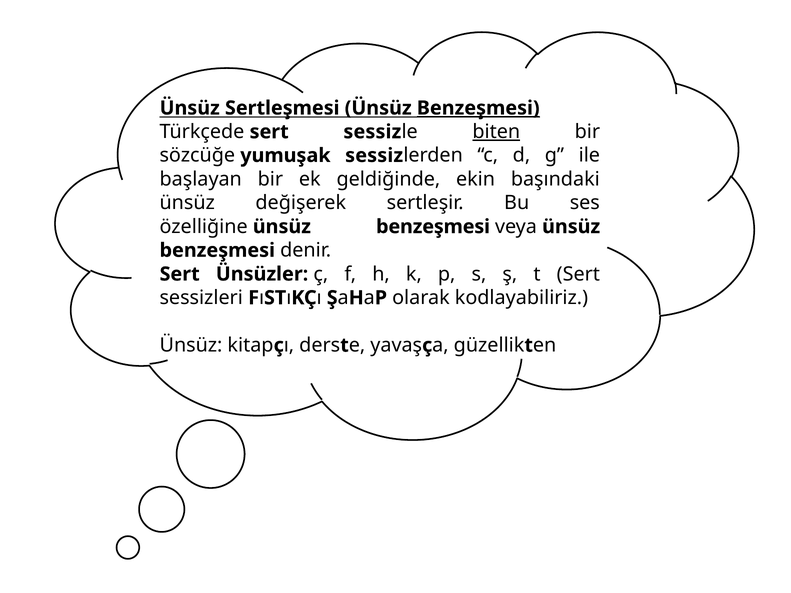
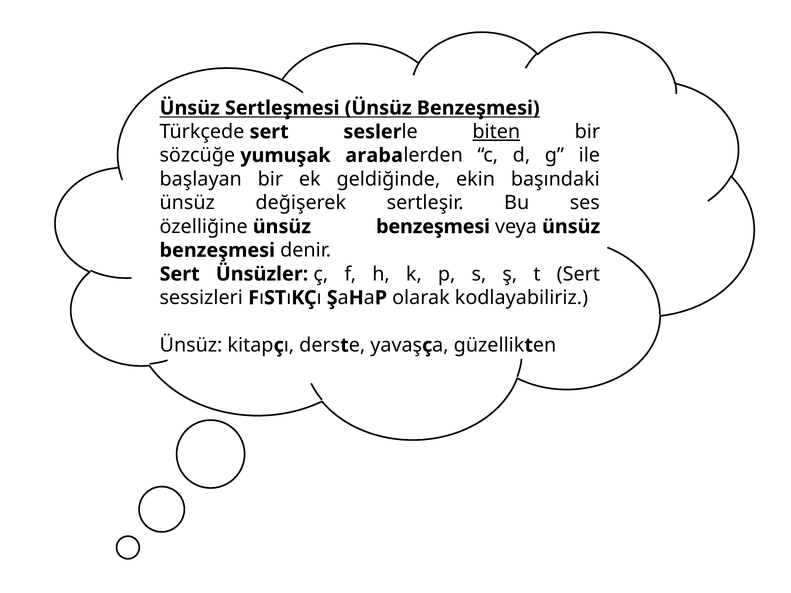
Benzeşmesi underline: present -> none (478, 108)
sert sessiz: sessiz -> sesler (372, 132)
yumuşak sessiz: sessiz -> araba (374, 156)
